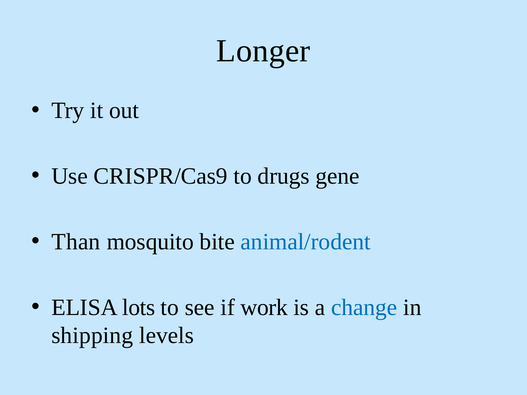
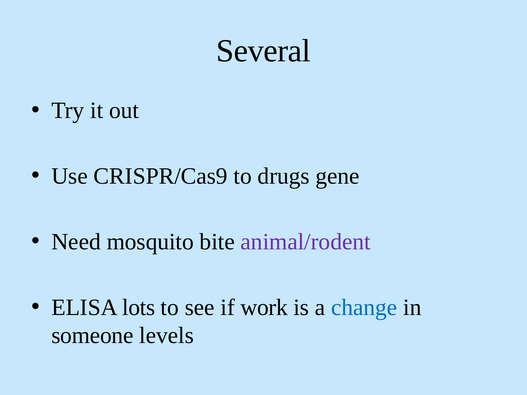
Longer: Longer -> Several (264, 51)
Than: Than -> Need (76, 242)
animal/rodent colour: blue -> purple (306, 242)
shipping: shipping -> someone (92, 336)
